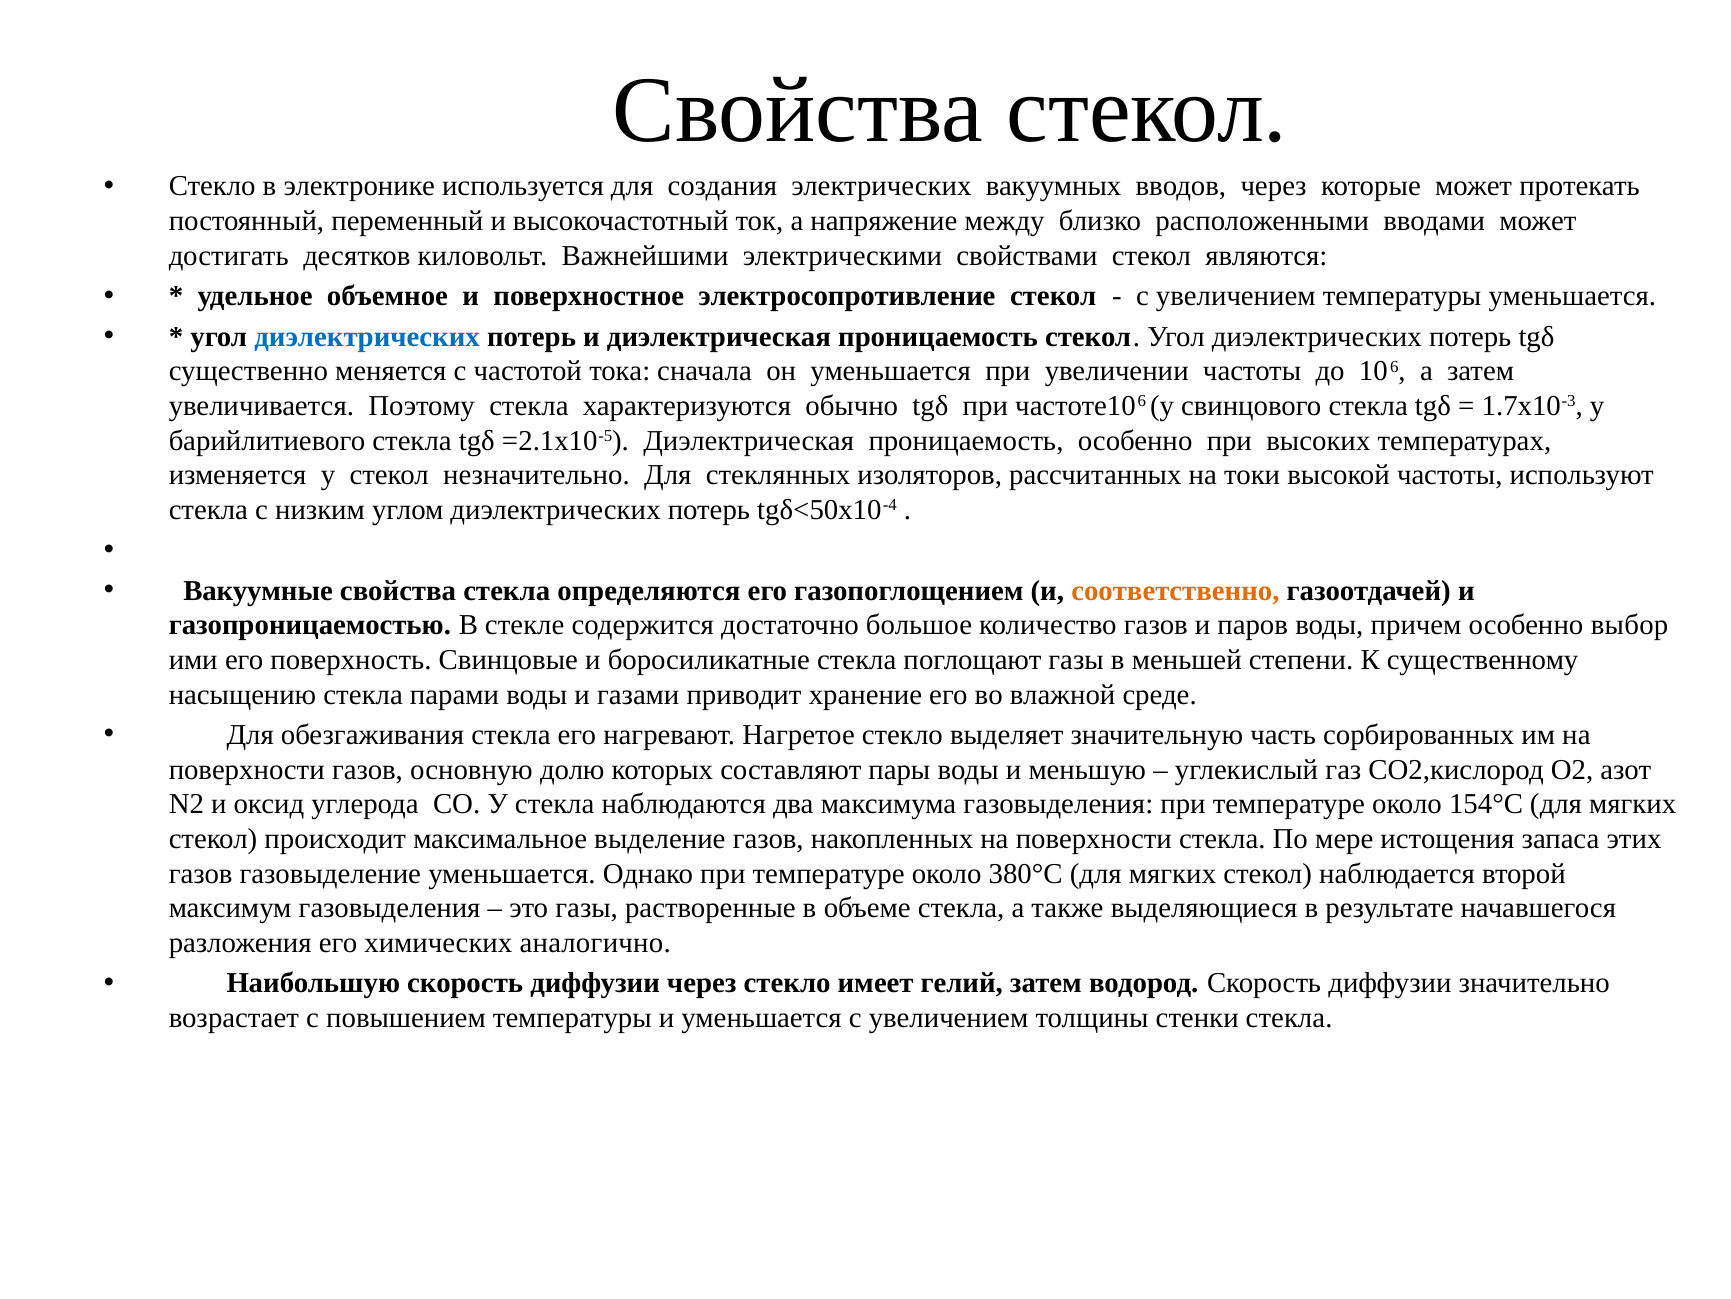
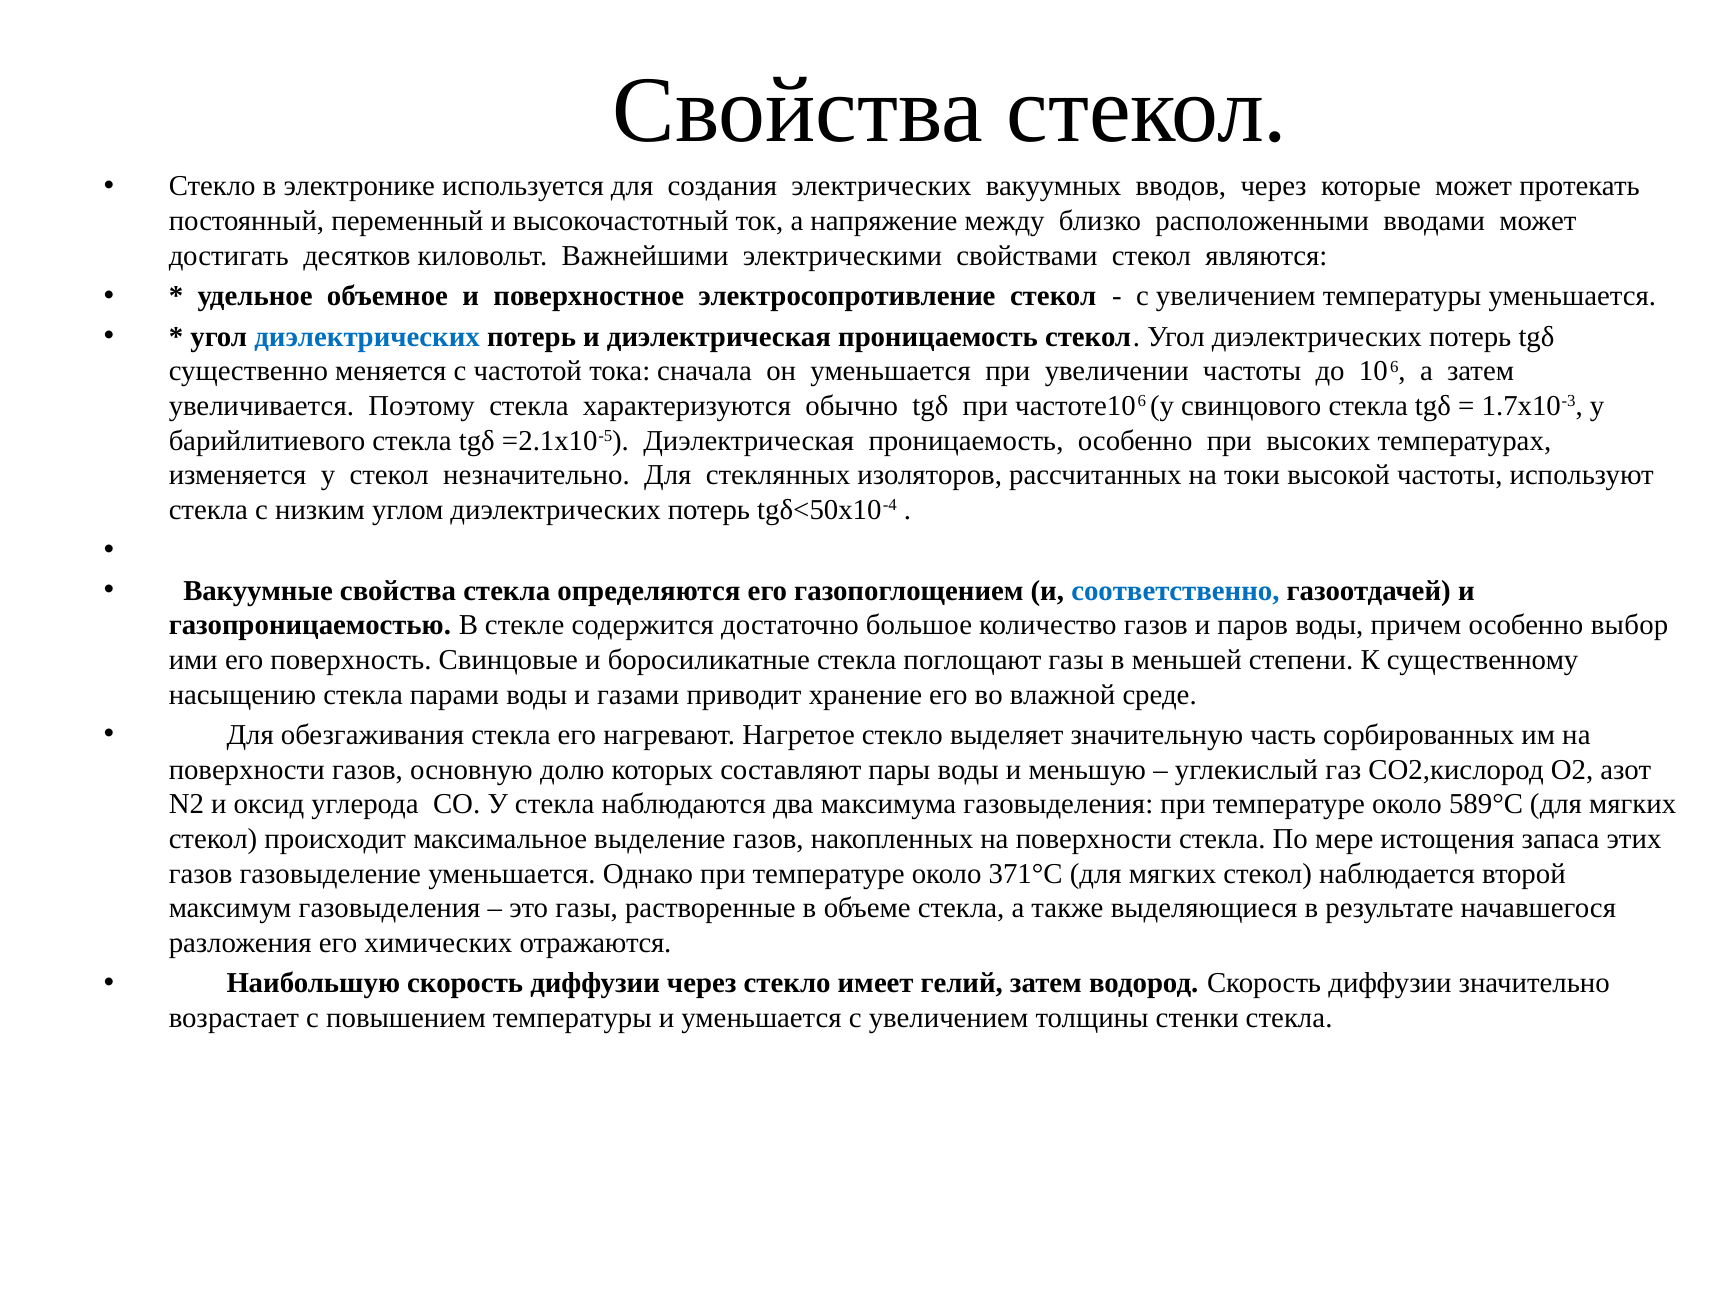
соответственно colour: orange -> blue (1175, 590)
154°C: 154°C -> 589°C (1486, 804)
380°C: 380°C -> 371°C (1026, 873)
аналогично: аналогично -> отражаются (595, 942)
